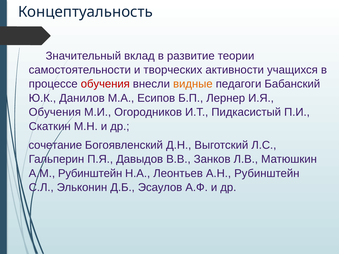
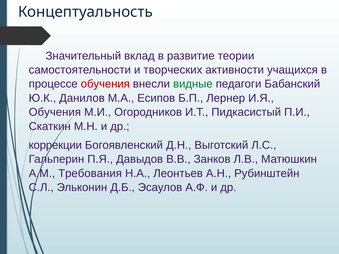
видные colour: orange -> green (193, 84)
сочетание: сочетание -> коррекции (55, 145)
А.М Рубинштейн: Рубинштейн -> Требования (90, 174)
